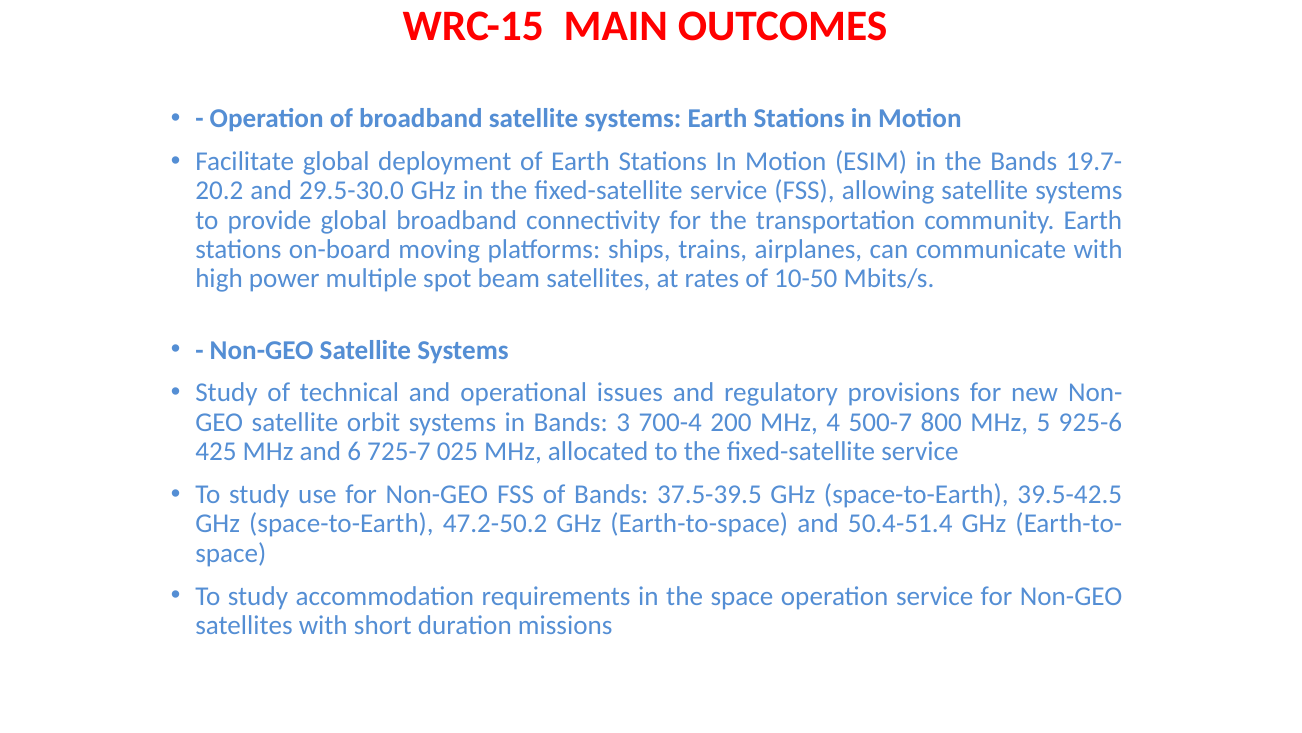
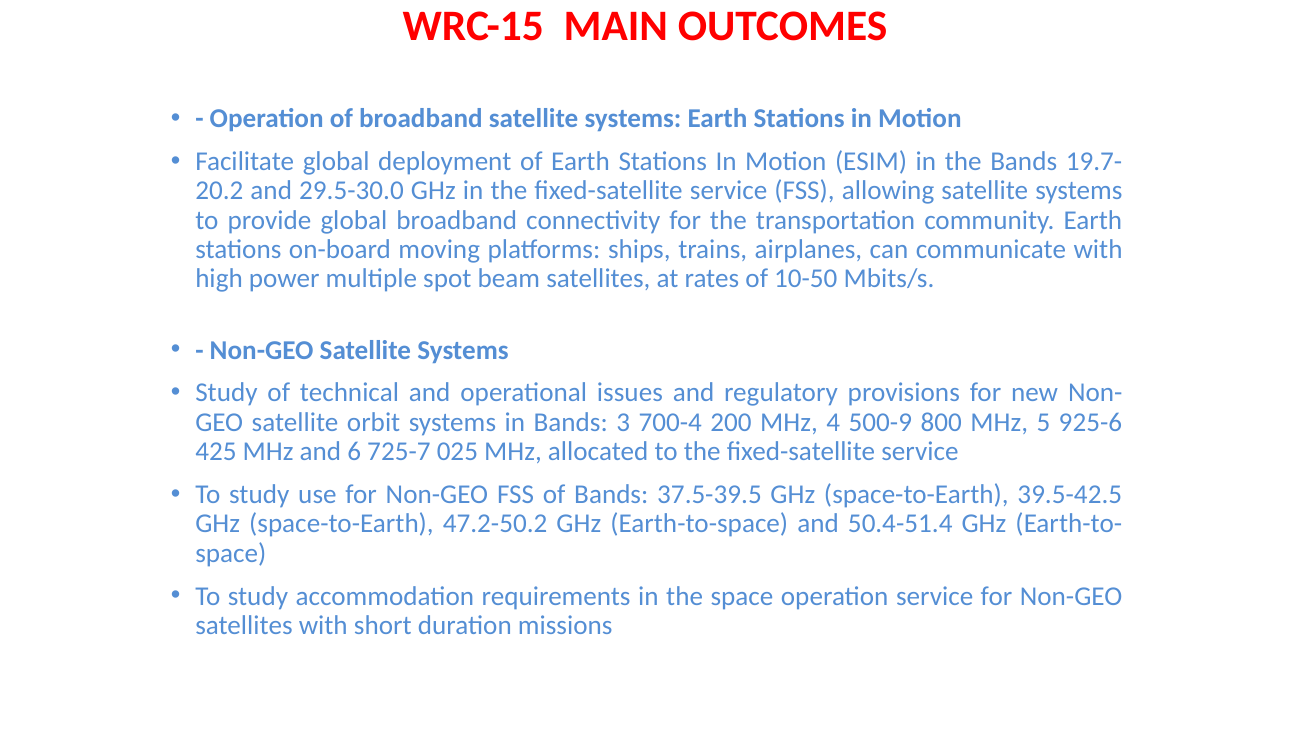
500-7: 500-7 -> 500-9 (880, 422)
